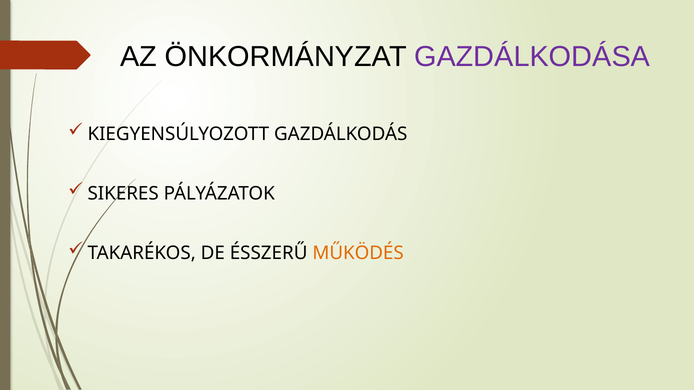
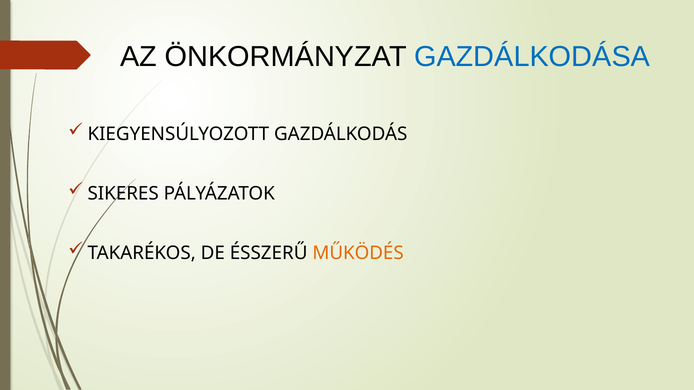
GAZDÁLKODÁSA colour: purple -> blue (532, 57)
